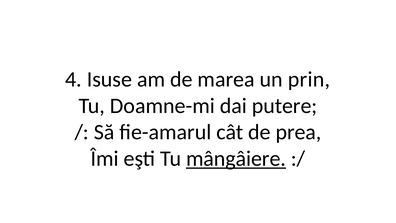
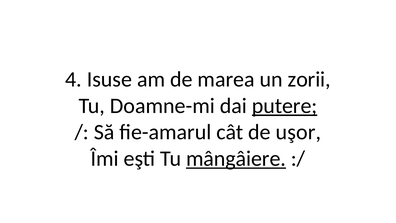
prin: prin -> zorii (309, 79)
putere underline: none -> present (285, 106)
prea: prea -> uşor (298, 132)
